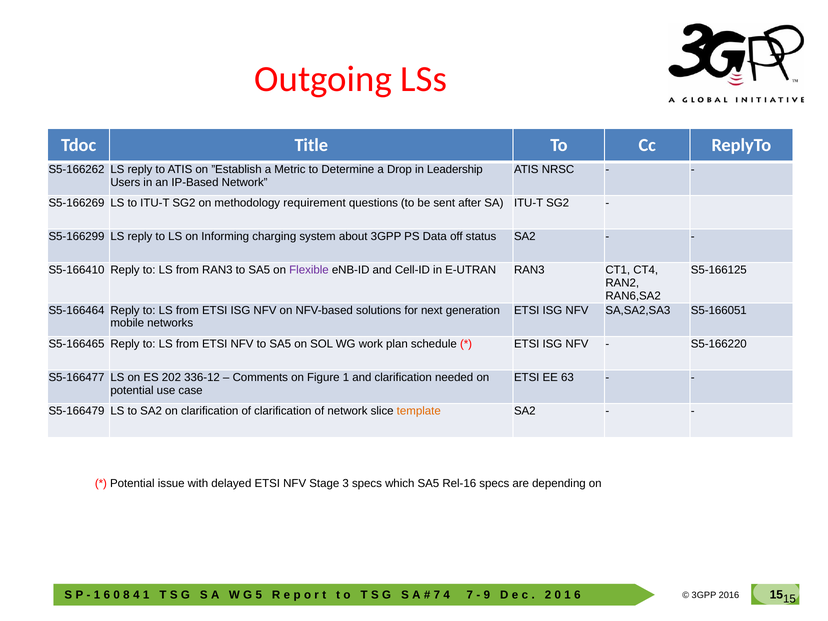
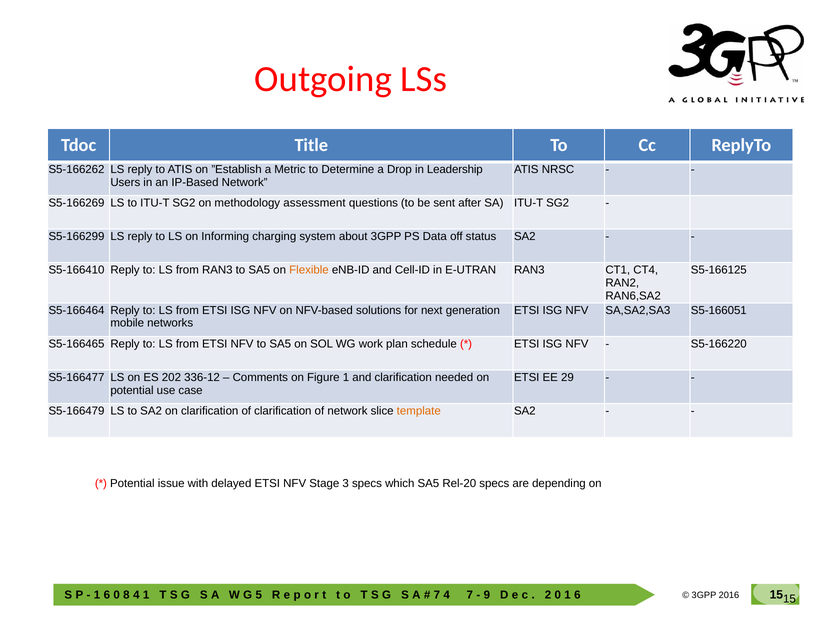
requirement: requirement -> assessment (315, 203)
Flexible colour: purple -> orange (309, 270)
63: 63 -> 29 (567, 378)
Rel-16: Rel-16 -> Rel-20 (459, 484)
